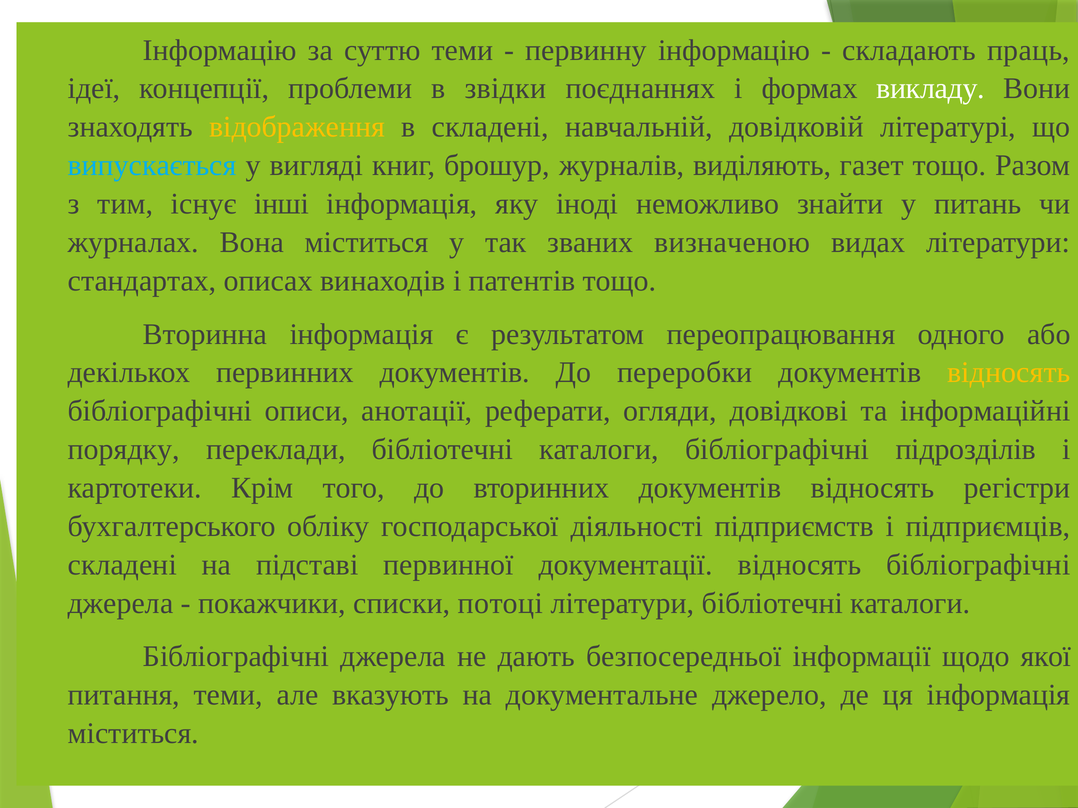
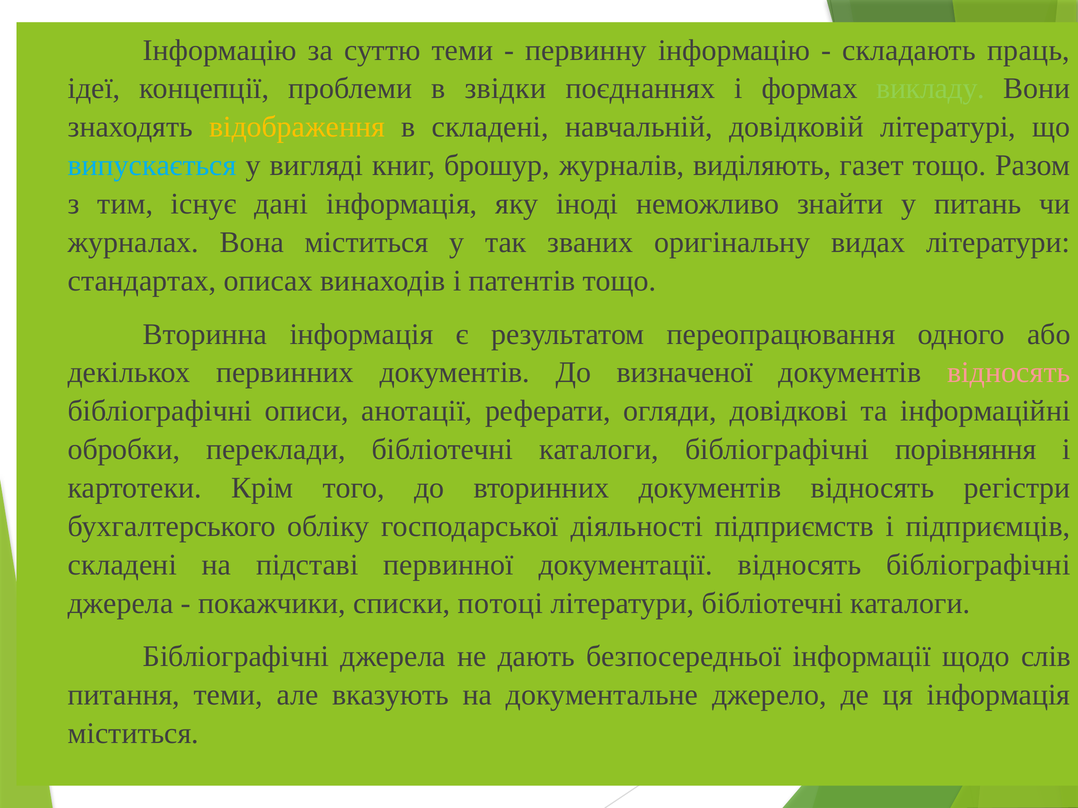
викладу colour: white -> light green (931, 89)
інші: інші -> дані (281, 204)
визначеною: визначеною -> оригінальну (732, 242)
переробки: переробки -> визначеної (685, 373)
відносять colour: yellow -> pink (1009, 373)
порядку: порядку -> обробки (124, 450)
підрозділів: підрозділів -> порівняння (966, 450)
якої: якої -> слів (1046, 657)
